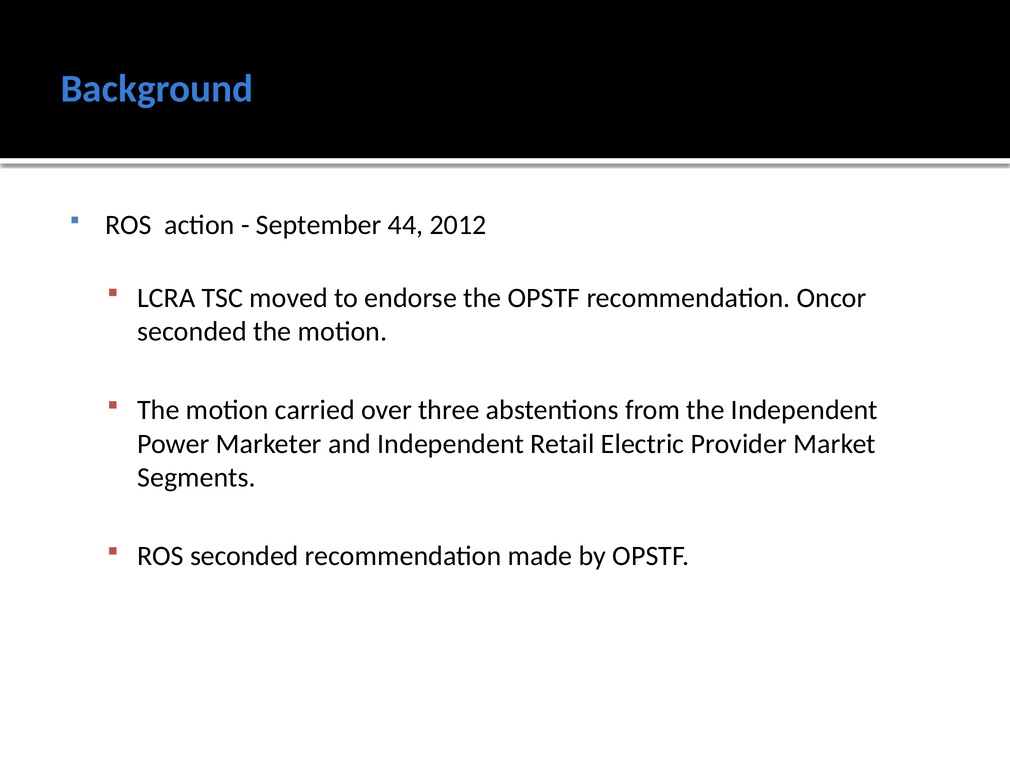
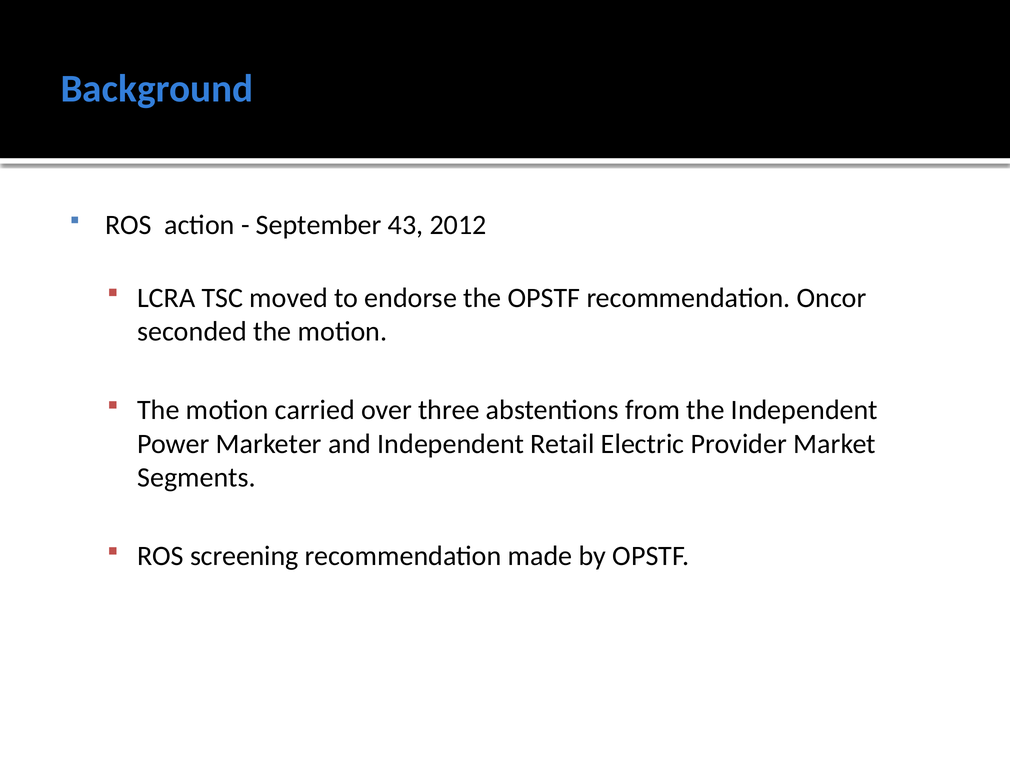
44: 44 -> 43 (406, 225)
ROS seconded: seconded -> screening (244, 557)
